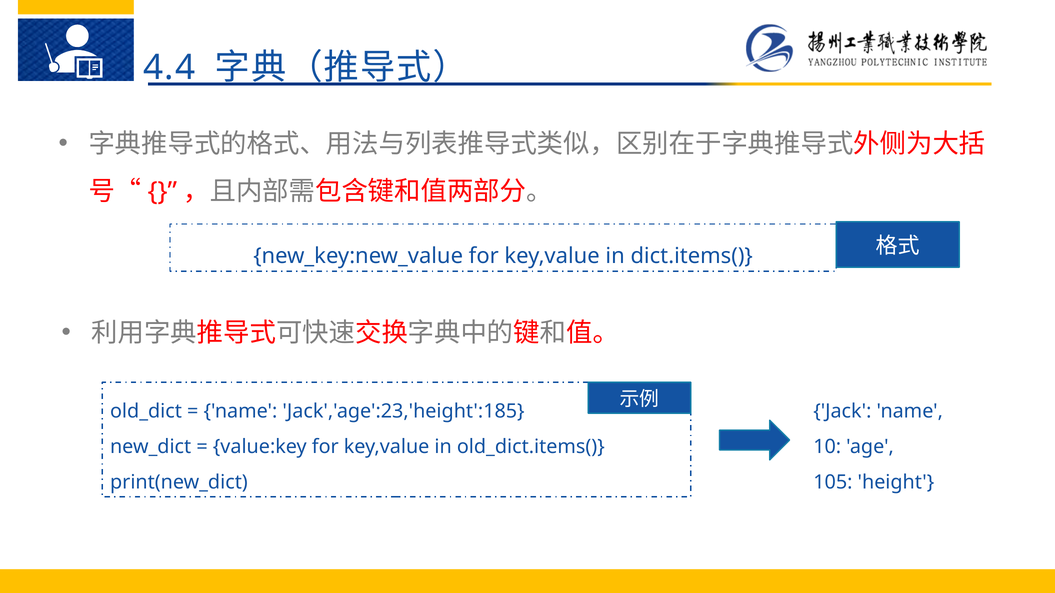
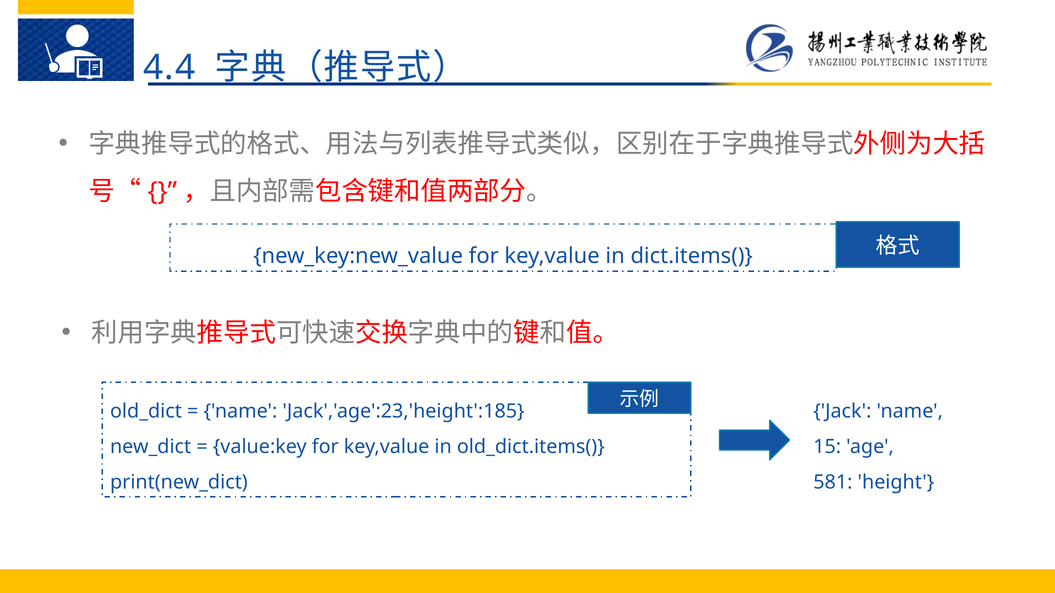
10: 10 -> 15 (827, 447)
105: 105 -> 581 (833, 483)
